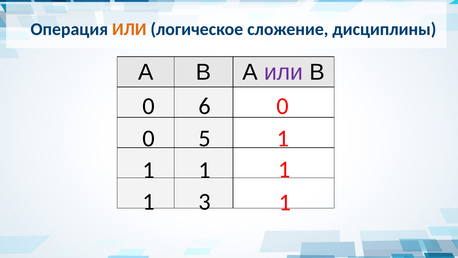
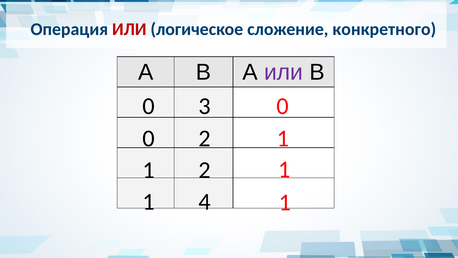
ИЛИ colour: orange -> red (129, 29)
дисциплины: дисциплины -> конкретного (384, 29)
6: 6 -> 3 (205, 106)
0 5: 5 -> 2 (205, 138)
1: 1 -> 2 (205, 170)
3: 3 -> 4 (205, 202)
